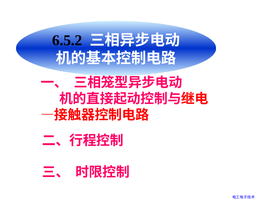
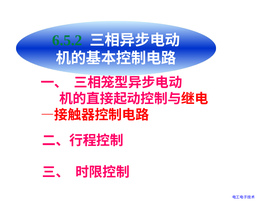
6.5.2 colour: black -> green (67, 40)
